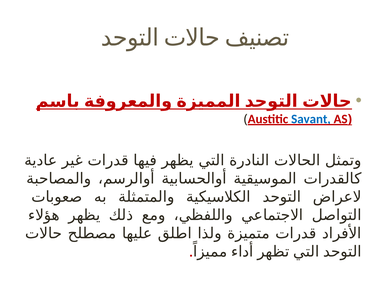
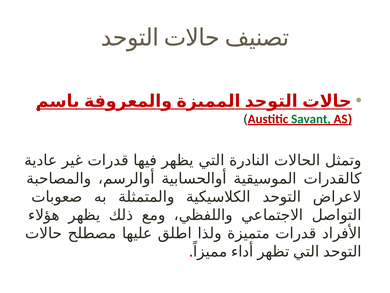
Savant colour: blue -> green (311, 119)
